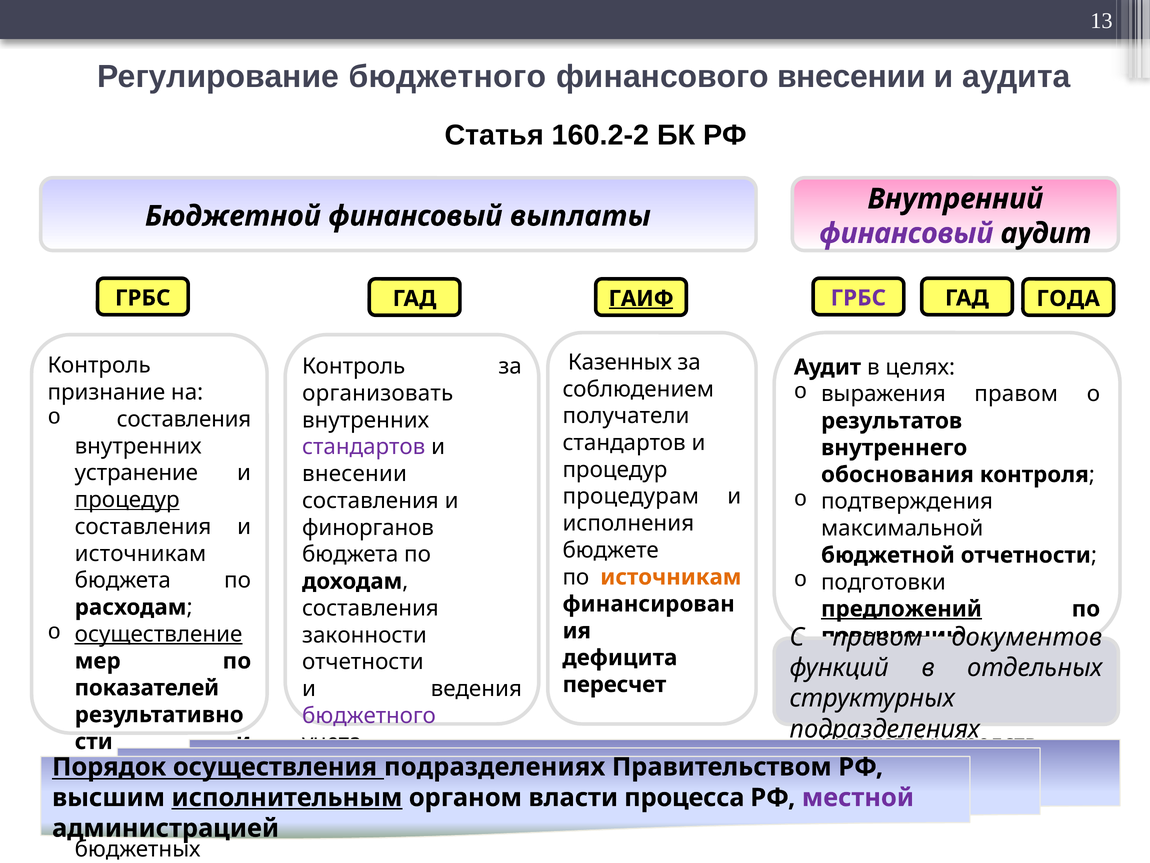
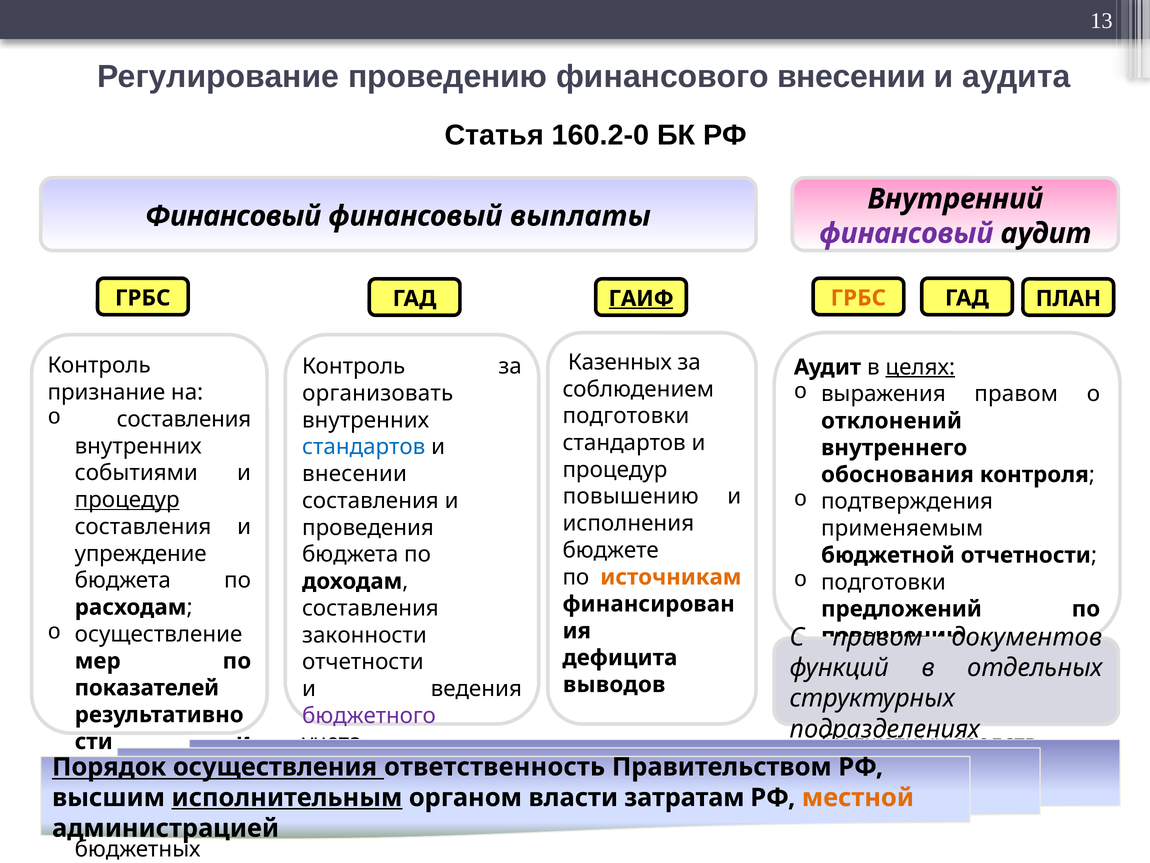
Регулирование бюджетного: бюджетного -> проведению (448, 77)
160.2-2: 160.2-2 -> 160.2-0 (601, 135)
Бюджетной: Бюджетной -> Финансовый (233, 216)
ГРБС colour: purple -> orange (858, 298)
ГОДА: ГОДА -> ПЛАН (1068, 298)
целях underline: none -> present (920, 367)
получатели: получатели -> подготовки (626, 416)
результатов: результатов -> отклонений (891, 421)
стандартов colour: purple -> blue (364, 447)
устранение: устранение -> событиями (136, 473)
процедурам: процедурам -> повышению (631, 496)
финорганов: финорганов -> проведения (368, 527)
максимальной: максимальной -> применяемым (902, 528)
источникам: источникам -> упреждение (141, 553)
предложений underline: present -> none (901, 609)
осуществление underline: present -> none (159, 634)
пересчет: пересчет -> выводов (614, 684)
подразделениях: подразделениях -> ответственность (495, 767)
процесса: процесса -> затратам (684, 797)
местной colour: purple -> orange (858, 797)
